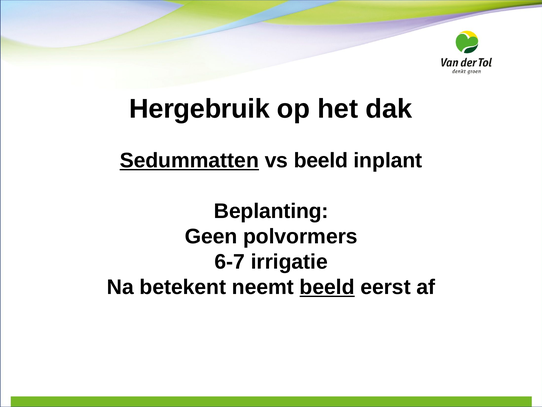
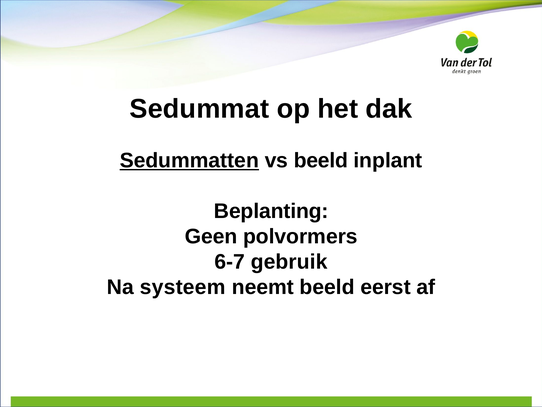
Hergebruik: Hergebruik -> Sedummat (199, 109)
irrigatie: irrigatie -> gebruik (289, 262)
betekent: betekent -> systeem (183, 287)
beeld underline: present -> none (327, 287)
